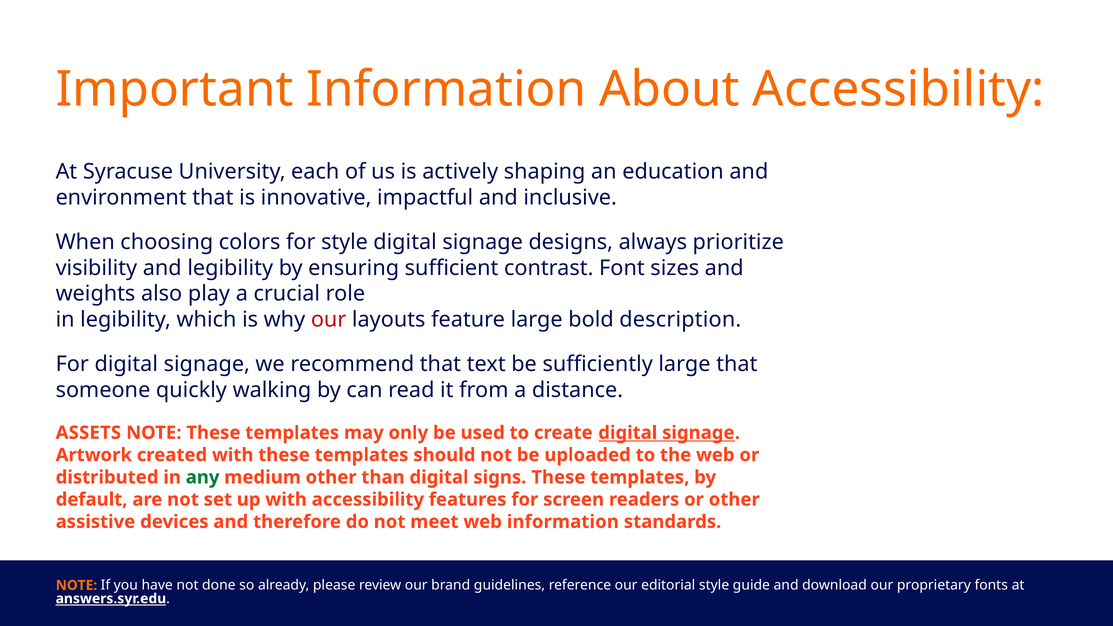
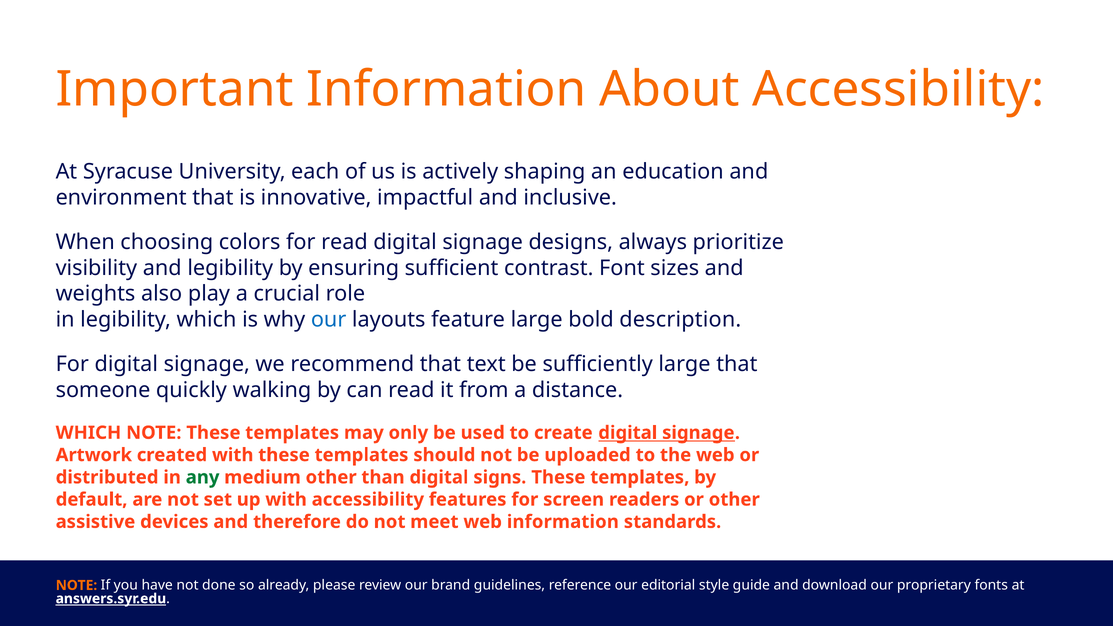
for style: style -> read (344, 242)
our colour: red -> blue (329, 320)
ASSETS: ASSETS -> WHICH (88, 433)
